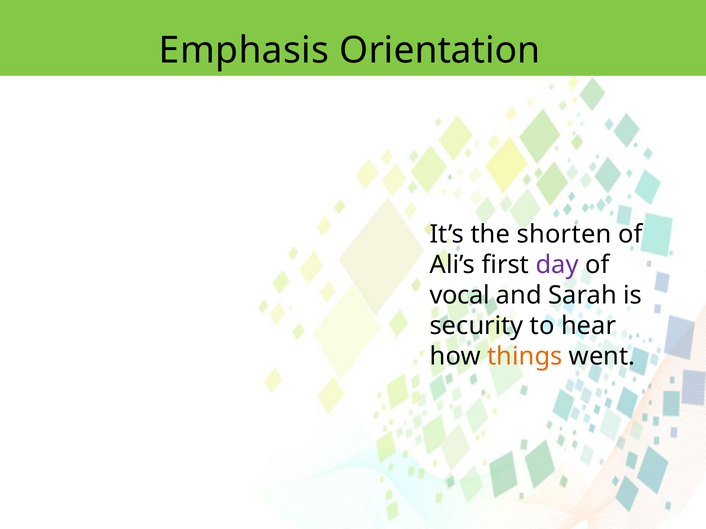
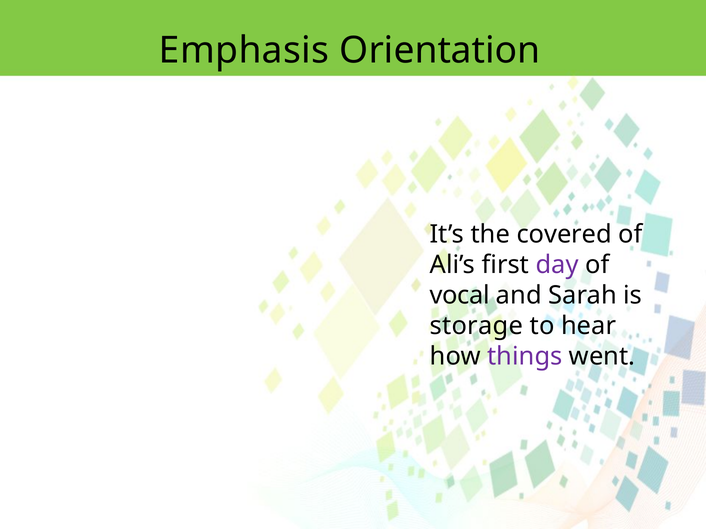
shorten: shorten -> covered (564, 234)
security: security -> storage (476, 326)
things colour: orange -> purple (525, 357)
